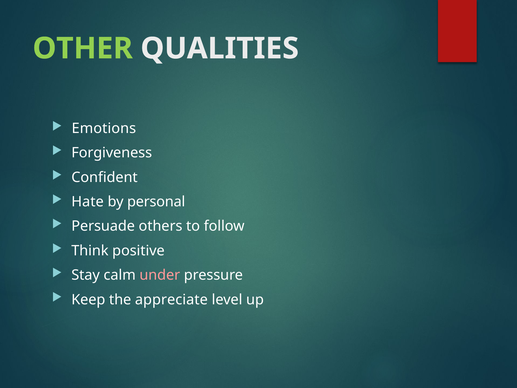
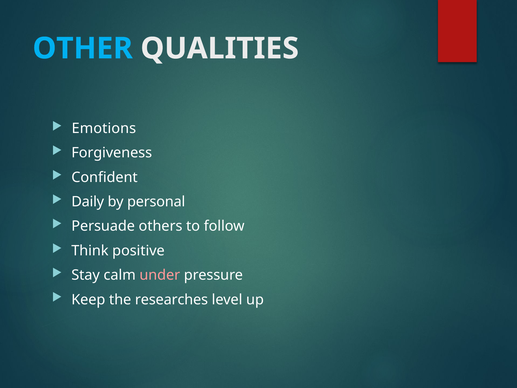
OTHER colour: light green -> light blue (83, 48)
Hate: Hate -> Daily (88, 202)
appreciate: appreciate -> researches (172, 299)
